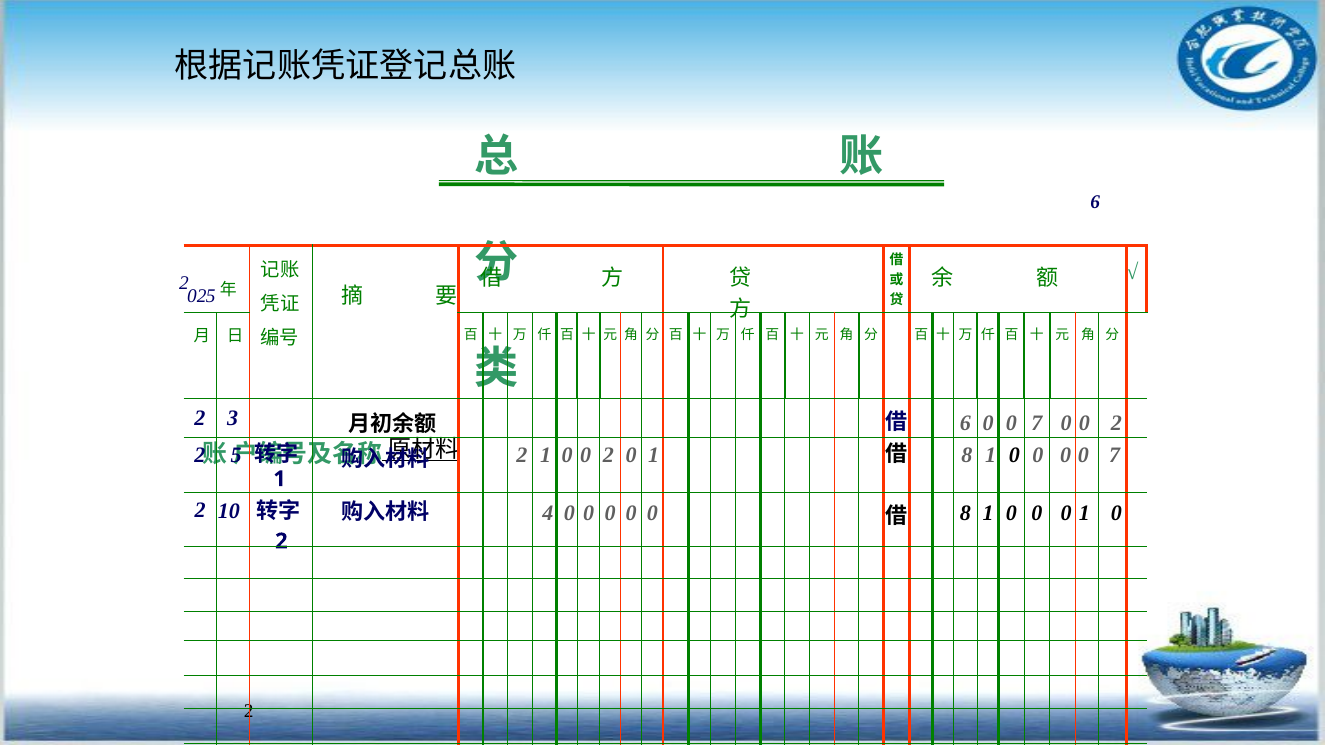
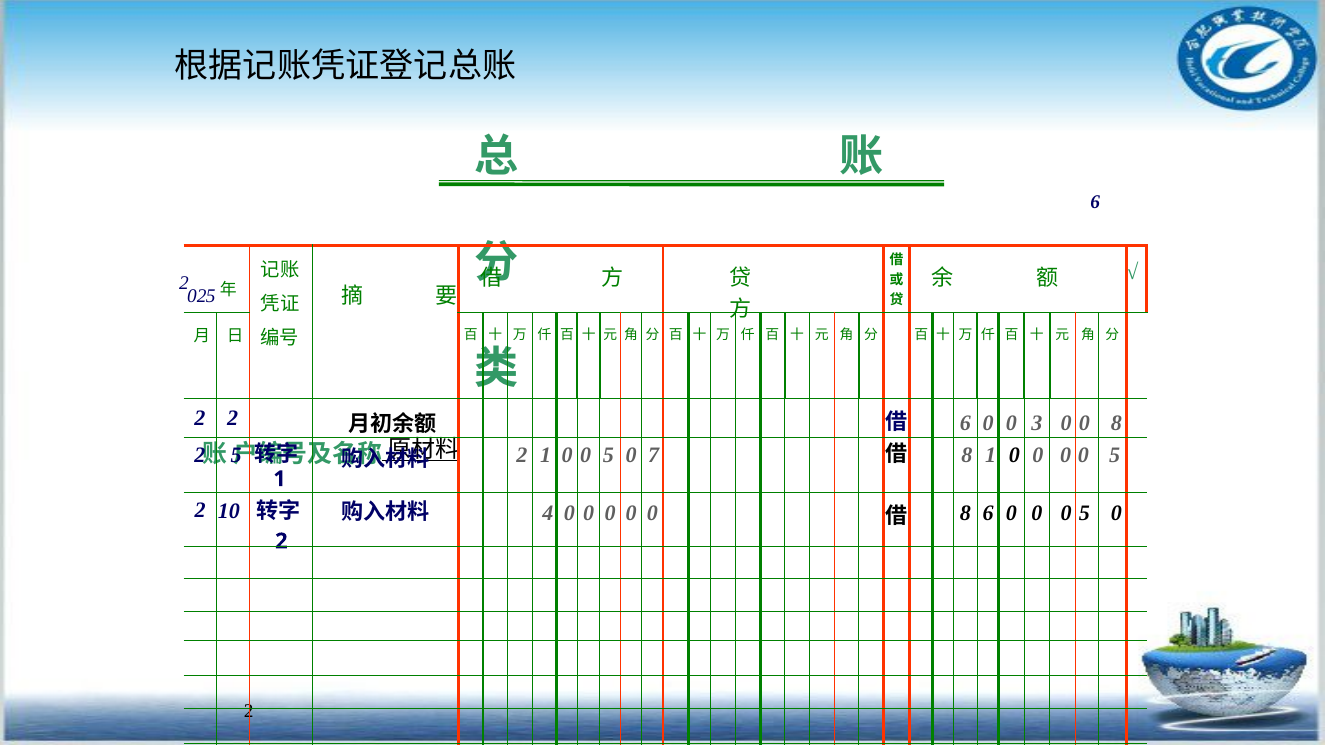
2 3: 3 -> 2 (233, 418)
6 0 0 7: 7 -> 3 (1037, 423)
2: 2 -> 8 (1117, 423)
1 0 0 2: 2 -> 5 (608, 456)
1: 1 -> 7 (654, 456)
7: 7 -> 5 (1115, 456)
1: 1 -> 6 (988, 513)
1: 1 -> 5 (1084, 513)
